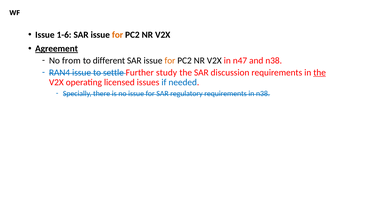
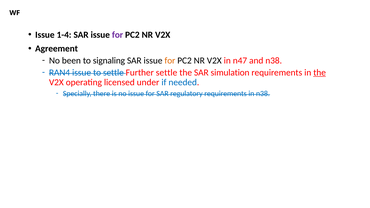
1-6: 1-6 -> 1-4 (64, 35)
for colour: orange -> purple (118, 35)
Agreement underline: present -> none (57, 49)
from: from -> been (71, 61)
different: different -> signaling (109, 61)
Further study: study -> settle (167, 72)
discussion: discussion -> simulation (230, 72)
issues: issues -> under (148, 82)
